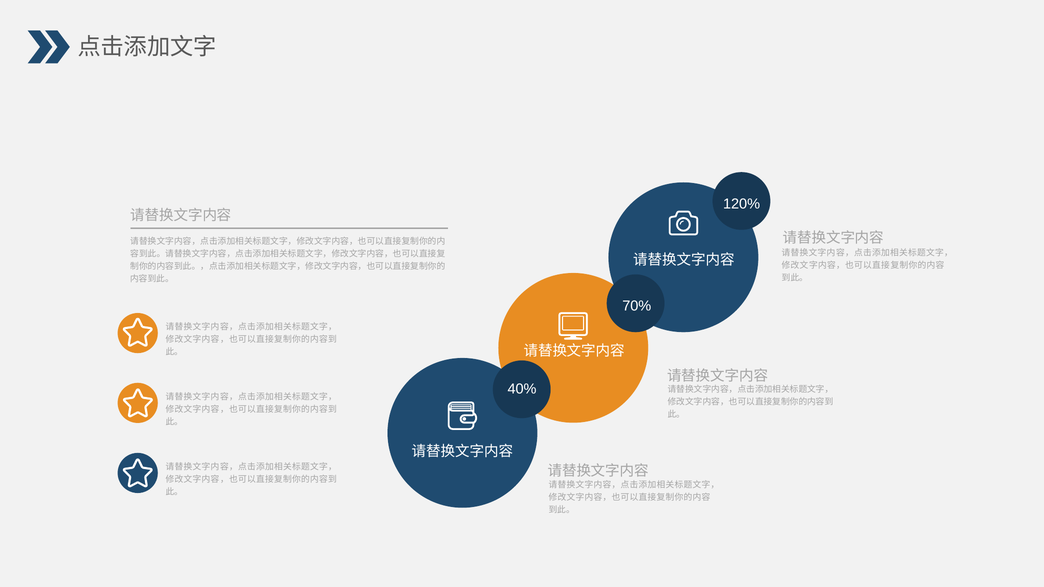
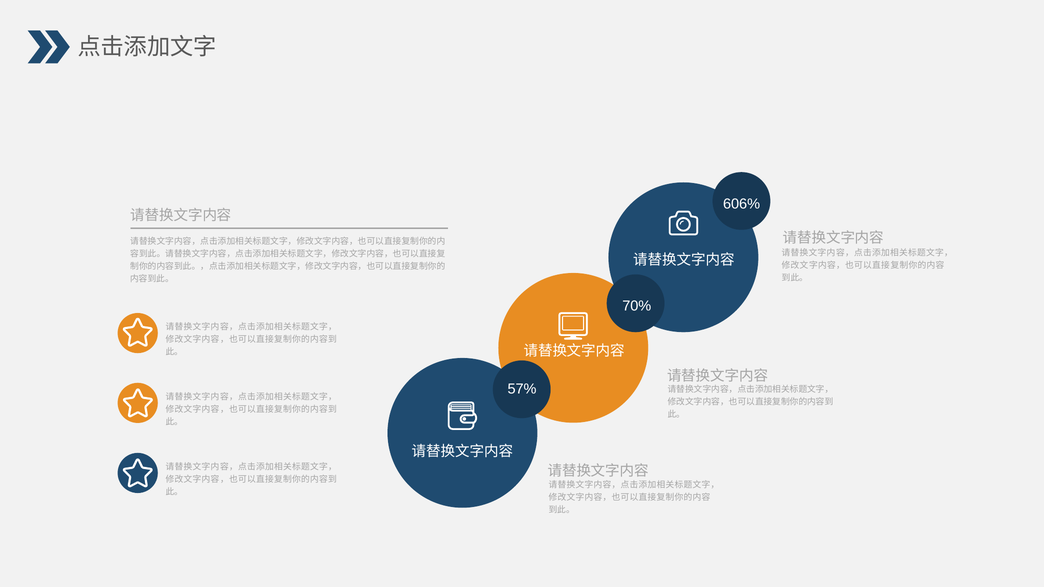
120%: 120% -> 606% (742, 204)
40%: 40% -> 57% (522, 389)
